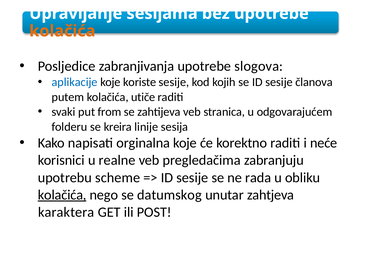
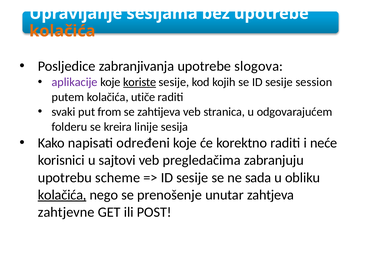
aplikacije colour: blue -> purple (75, 82)
koriste underline: none -> present (140, 82)
članova: članova -> session (314, 82)
orginalna: orginalna -> određeni (143, 143)
realne: realne -> sajtovi (117, 161)
rada: rada -> sada (258, 178)
datumskog: datumskog -> prenošenje (169, 195)
karaktera: karaktera -> zahtjevne (66, 213)
